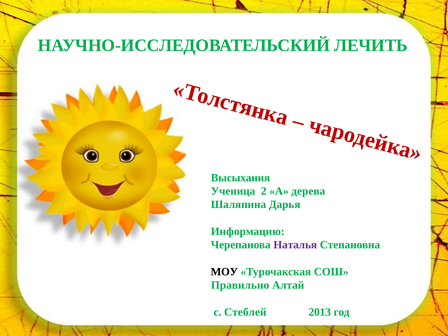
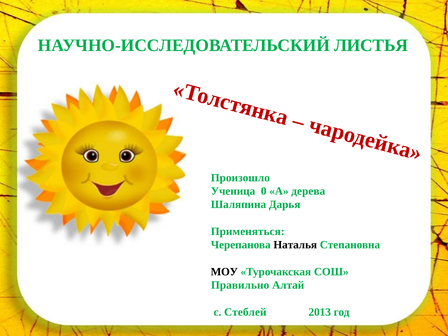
ЛЕЧИТЬ: ЛЕЧИТЬ -> ЛИСТЬЯ (371, 45)
Высыхания: Высыхания -> Произошло (240, 178)
2: 2 -> 0 (264, 191)
Информацию: Информацию -> Применяться (248, 231)
Наталья colour: purple -> black (295, 245)
